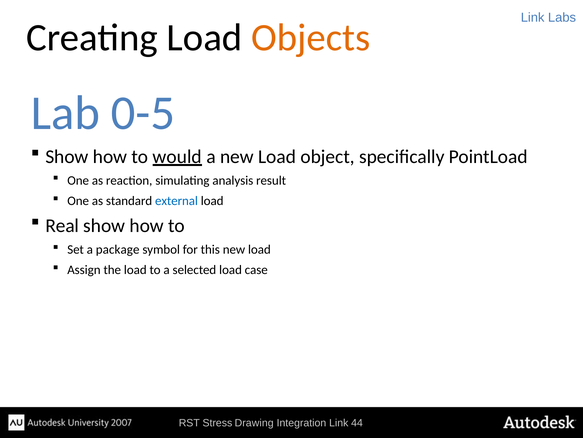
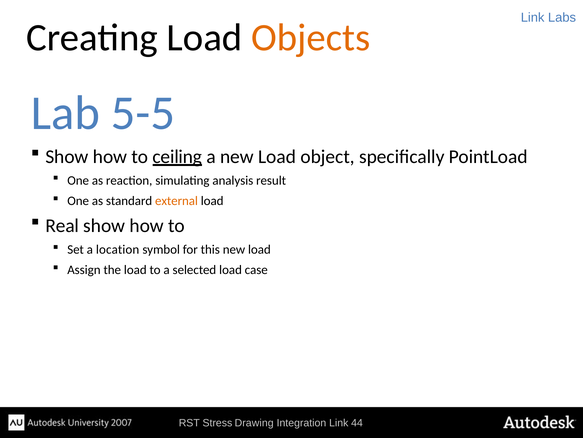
0-5: 0-5 -> 5-5 (143, 113)
would: would -> ceiling (177, 156)
external colour: blue -> orange (176, 201)
package: package -> location (118, 249)
